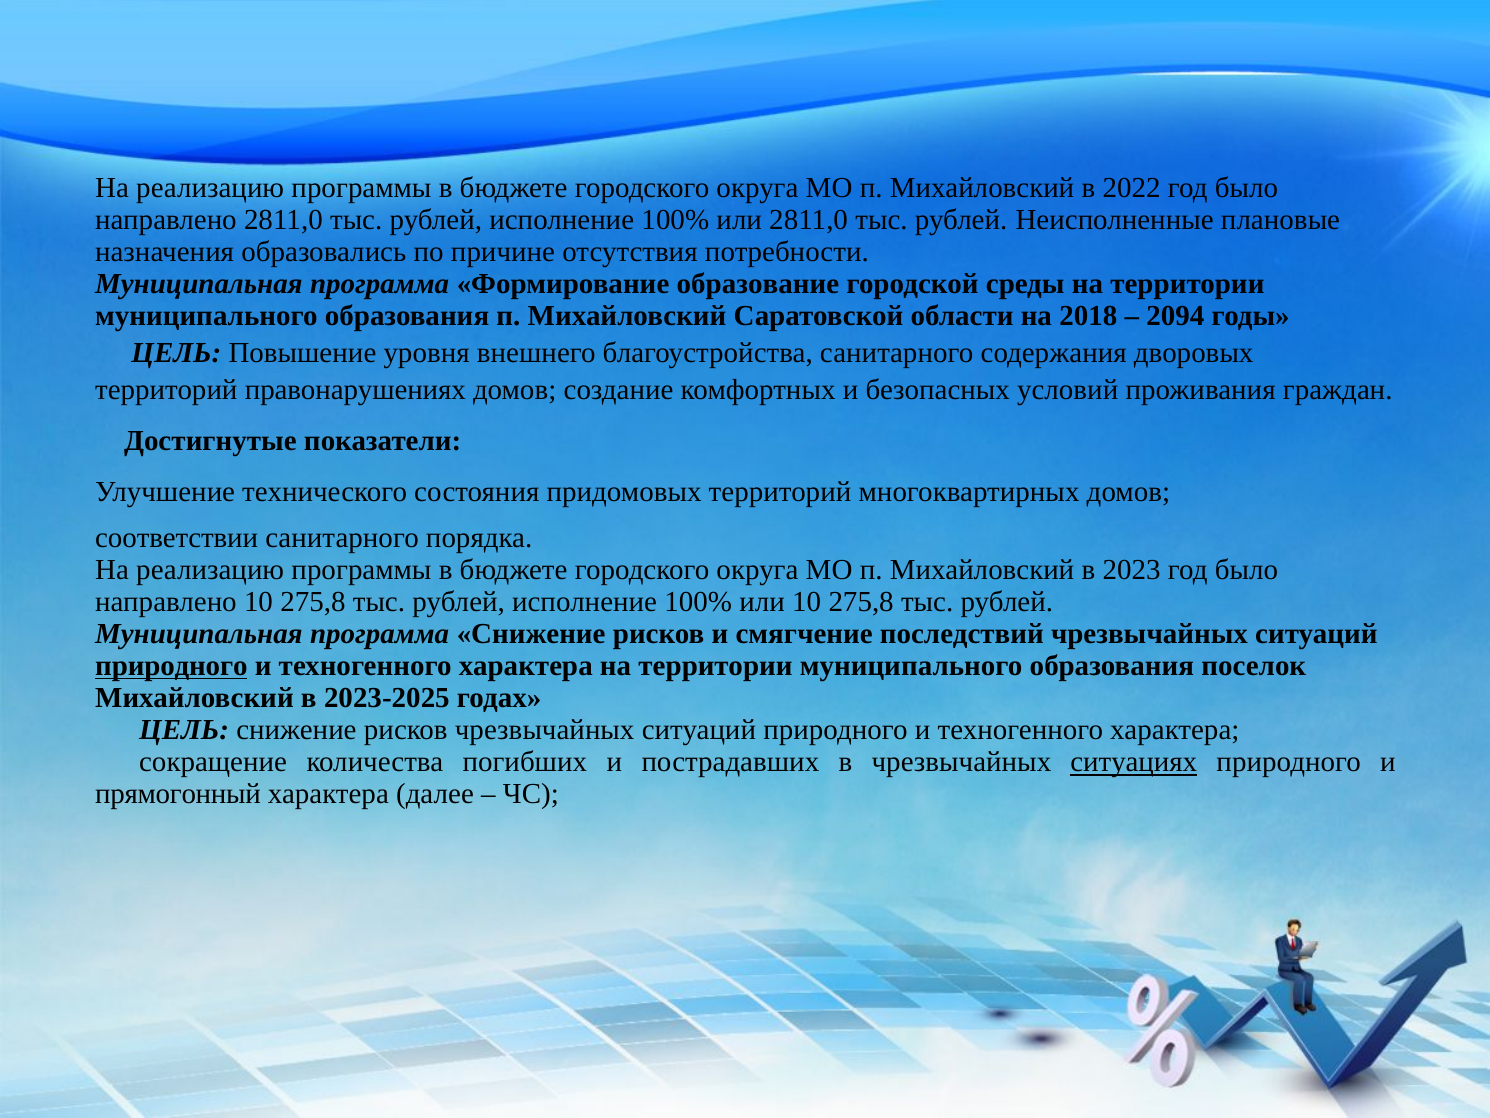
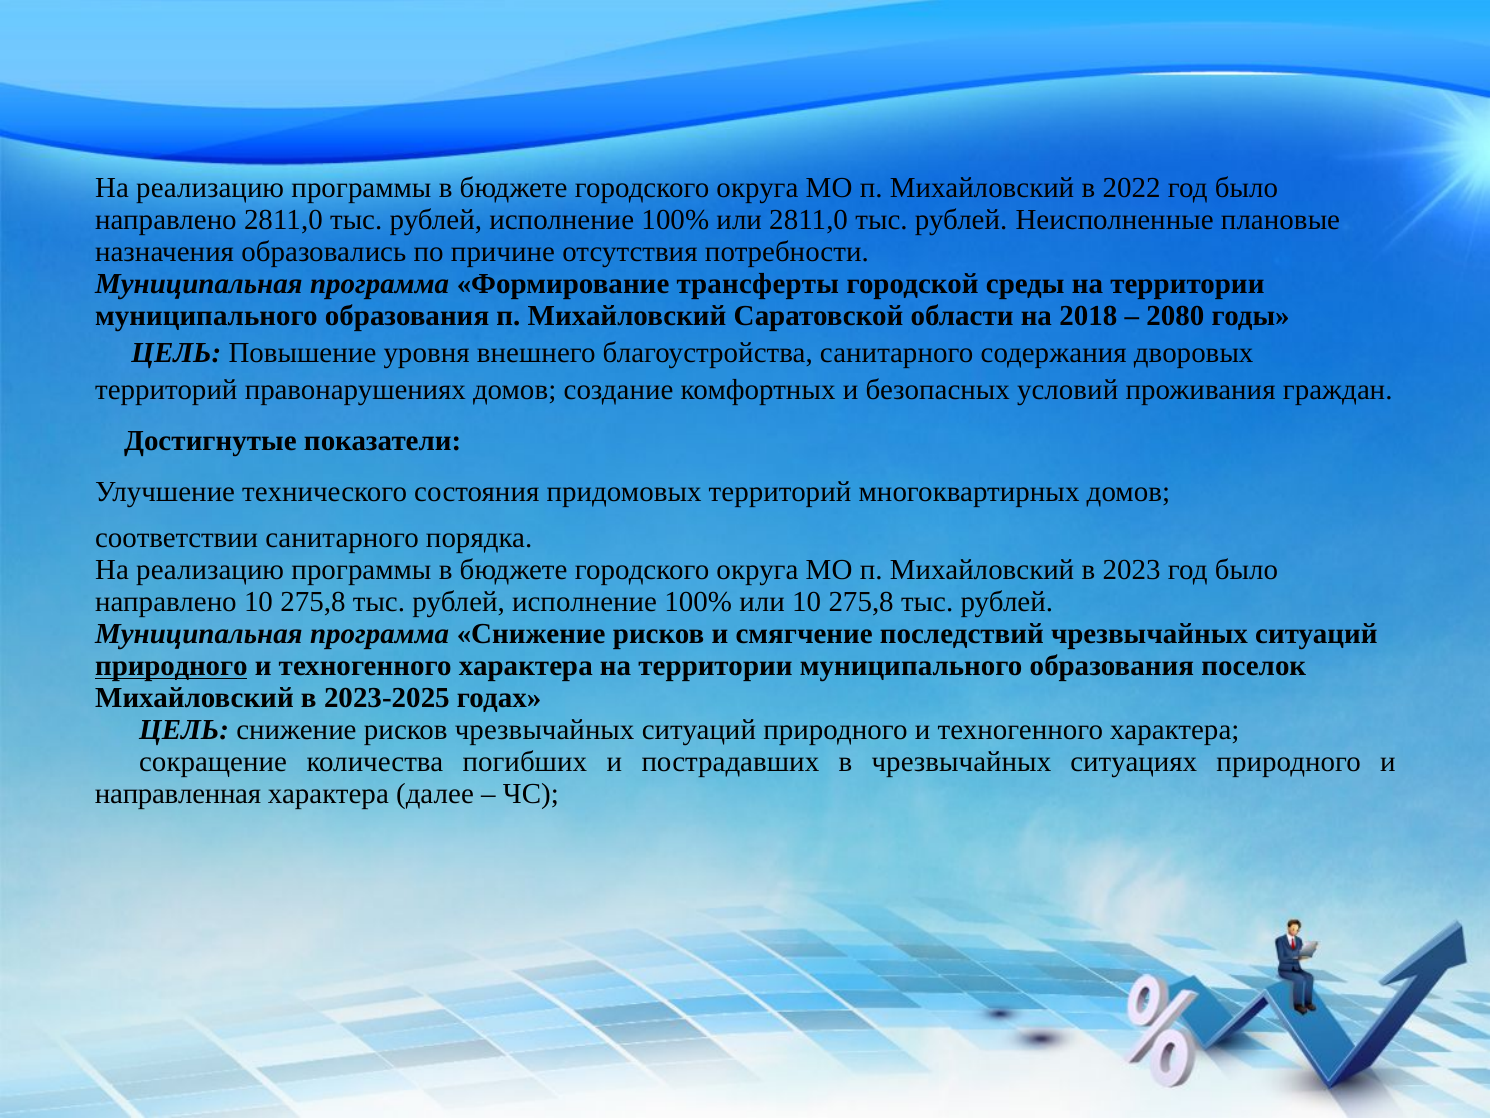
образование: образование -> трансферты (758, 284)
2094: 2094 -> 2080 (1175, 316)
ситуациях underline: present -> none (1134, 762)
прямогонный: прямогонный -> направленная (178, 794)
